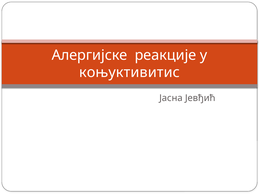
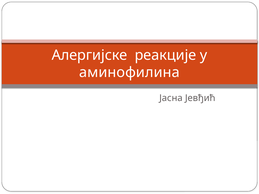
коњуктивитис: коњуктивитис -> аминофилина (129, 72)
